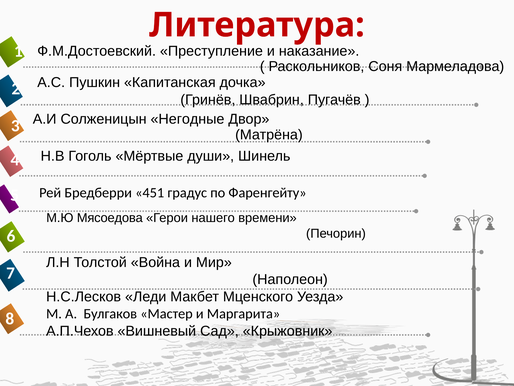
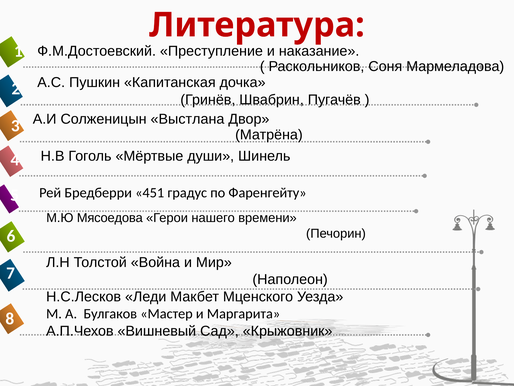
Негодные: Негодные -> Выстлана (187, 119)
